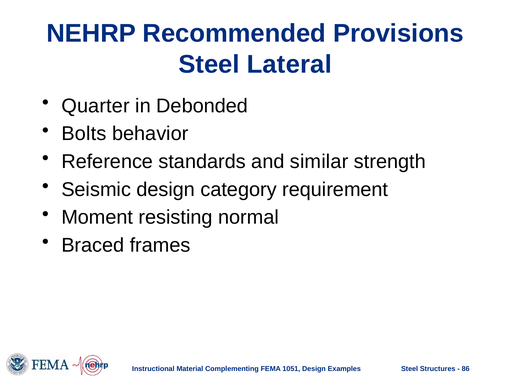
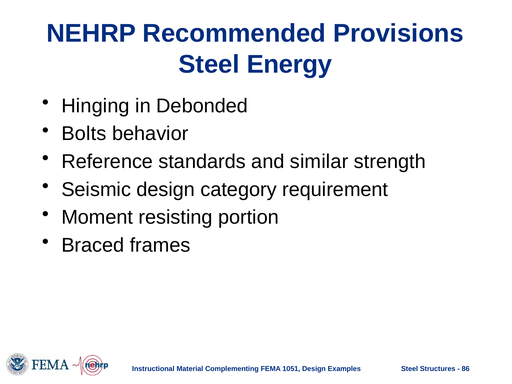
Lateral: Lateral -> Energy (289, 64)
Quarter: Quarter -> Hinging (96, 106)
normal: normal -> portion (248, 217)
